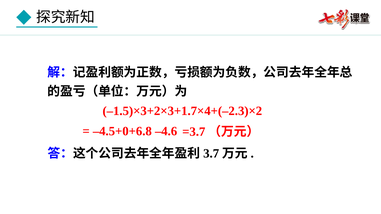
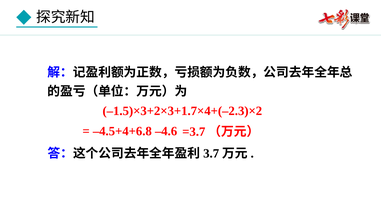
–4.5+0+6.8: –4.5+0+6.8 -> –4.5+4+6.8 (122, 131)
